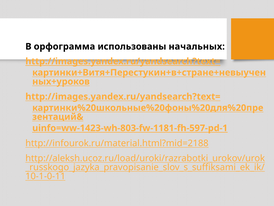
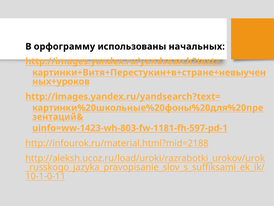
орфограмма: орфограмма -> орфограмму (64, 46)
